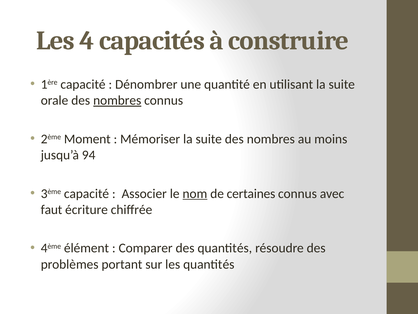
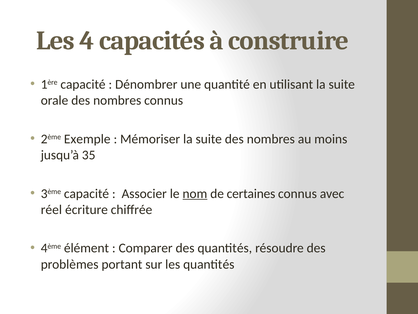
nombres underline: present -> none (117, 100)
Moment: Moment -> Exemple (87, 139)
94: 94 -> 35 (89, 155)
faut: faut -> réel (51, 209)
